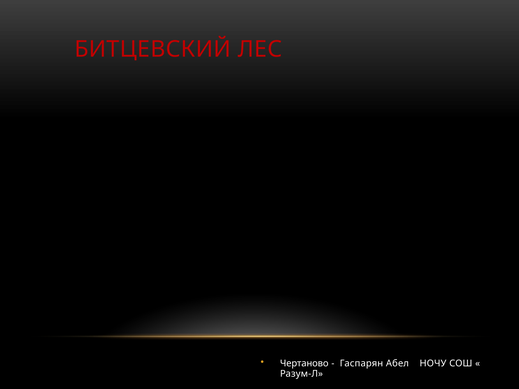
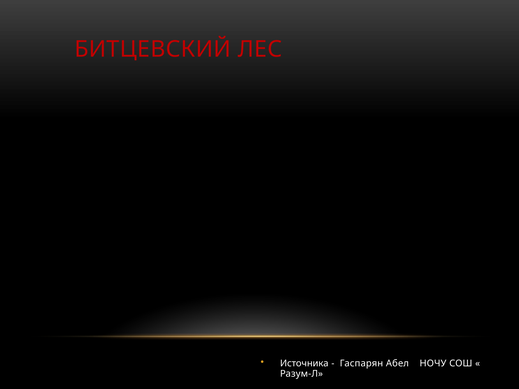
Чертаново: Чертаново -> Источника (304, 364)
